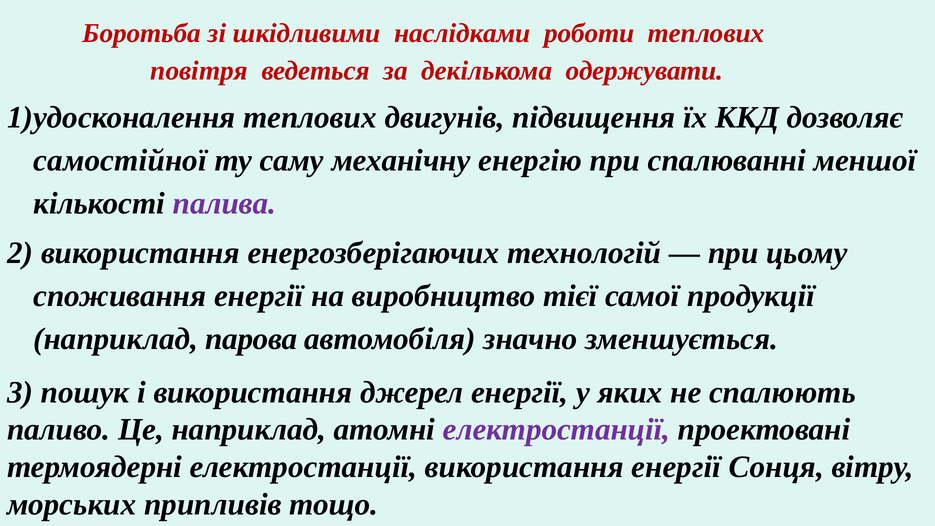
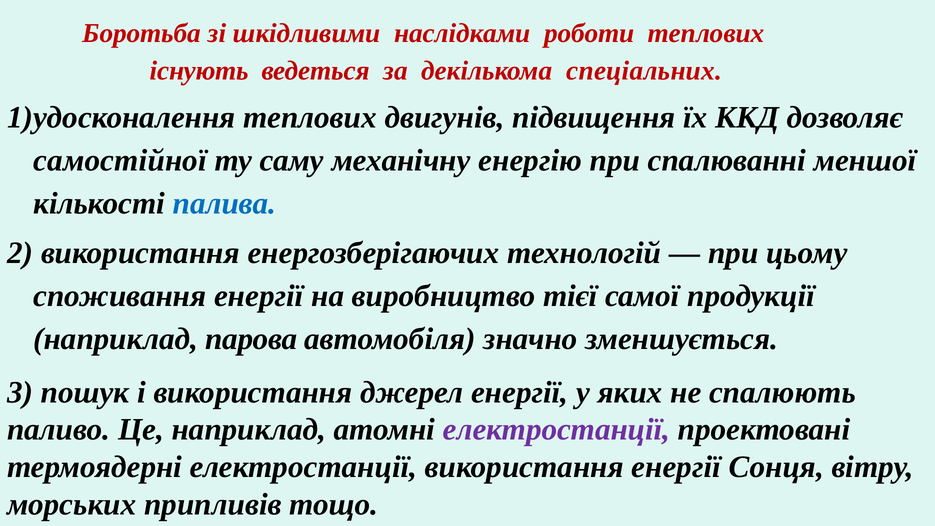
повітря: повітря -> існують (199, 71)
одержувати: одержувати -> спеціальних (644, 71)
палива colour: purple -> blue (224, 203)
